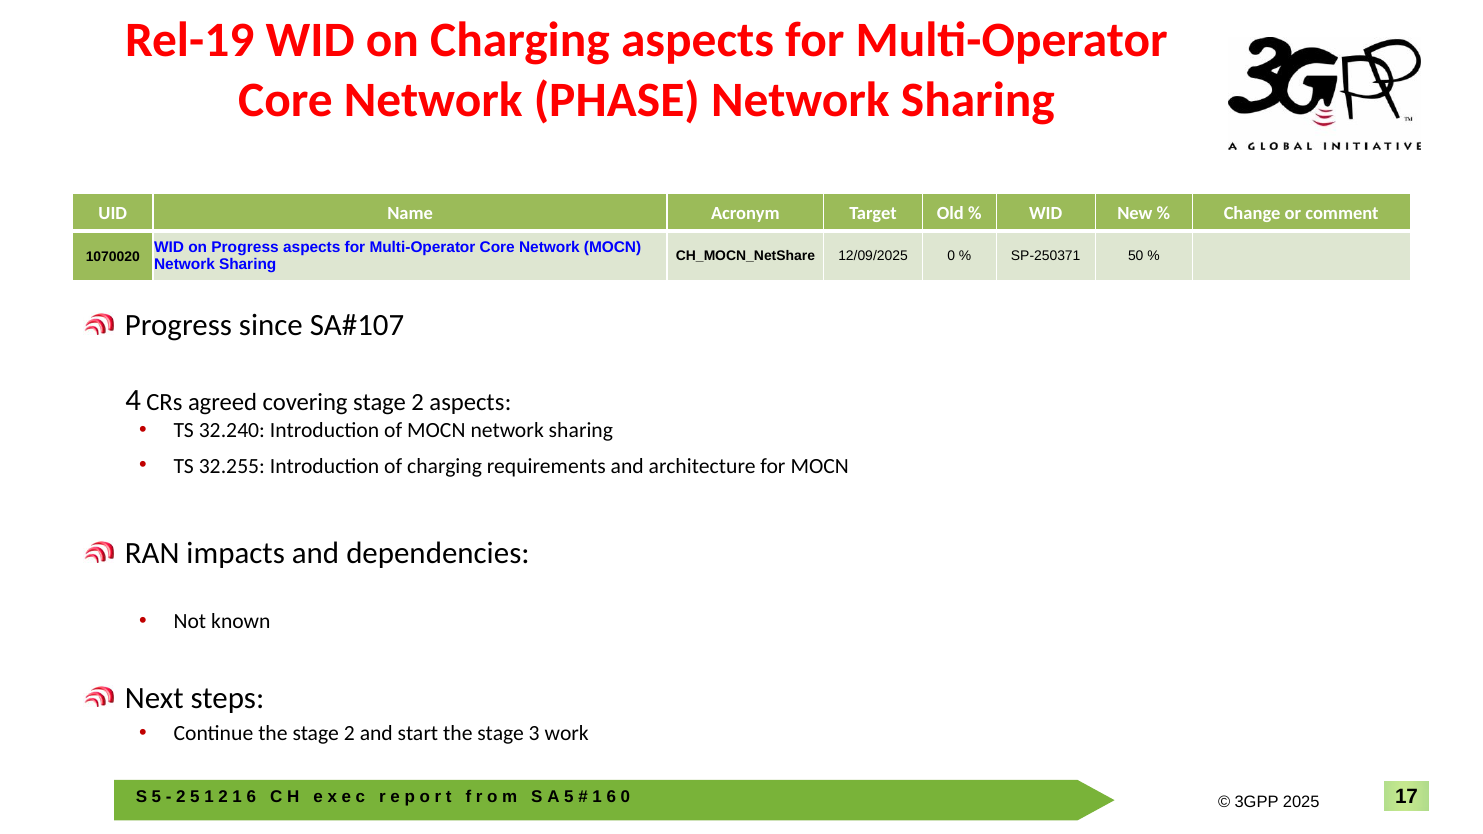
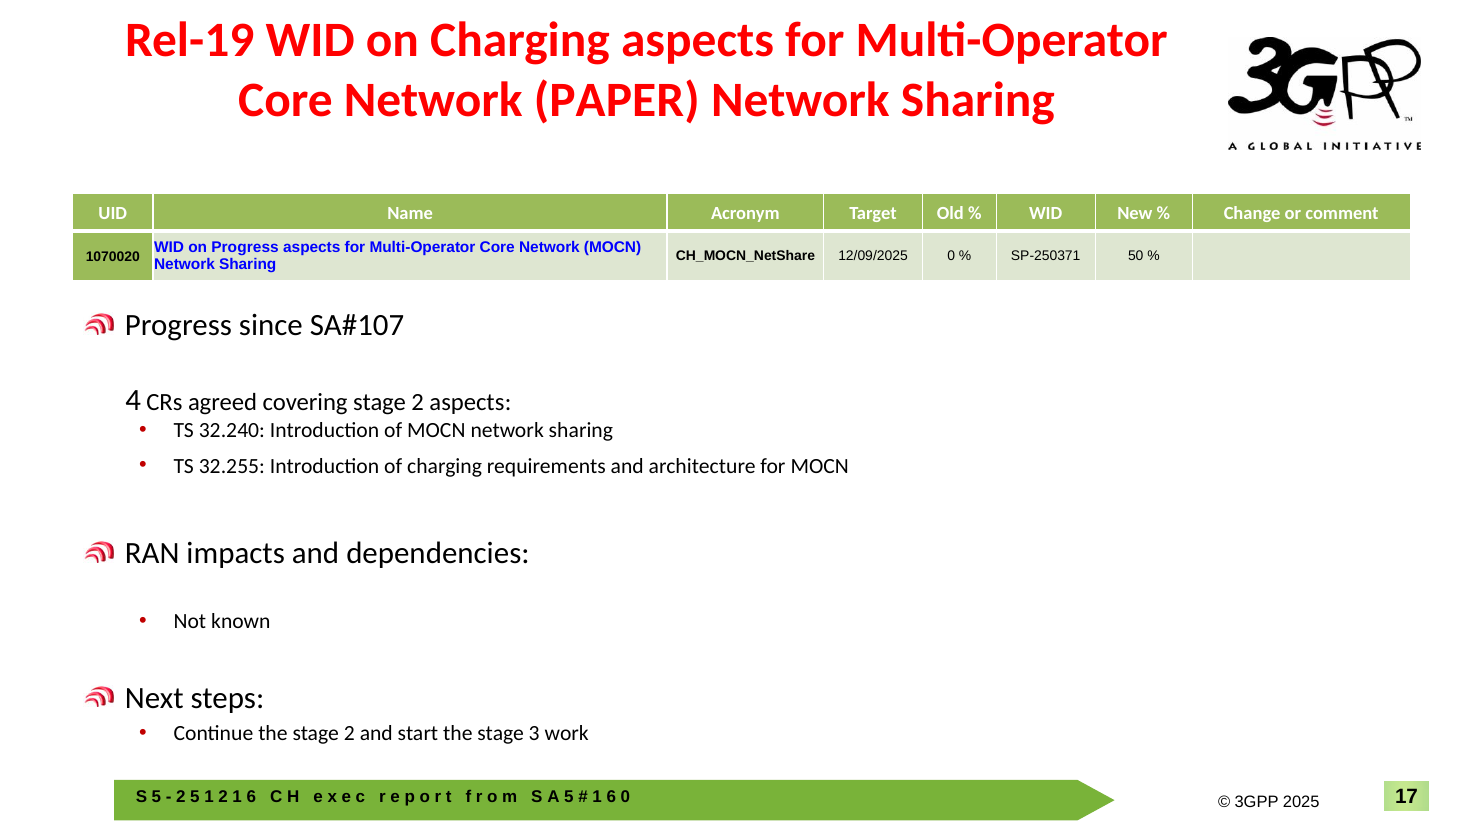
PHASE: PHASE -> PAPER (617, 100)
